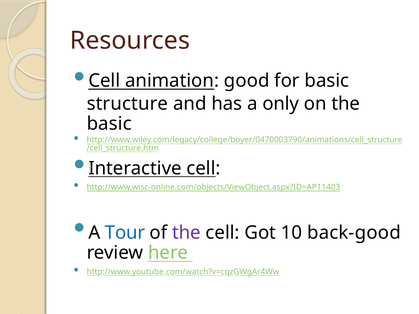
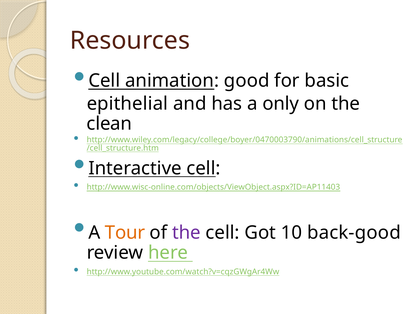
structure: structure -> epithelial (127, 104)
basic: basic -> clean (109, 124)
Tour colour: blue -> orange (125, 233)
